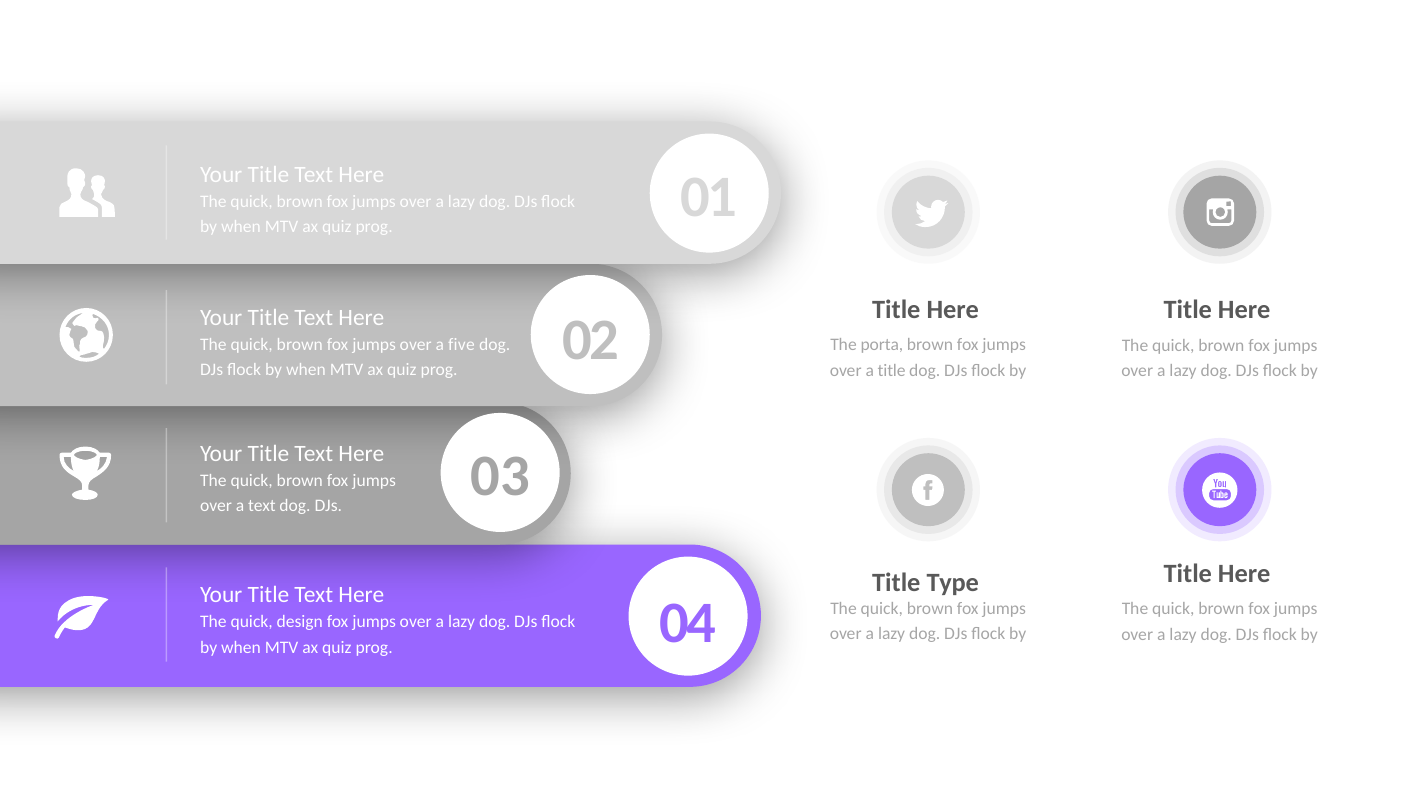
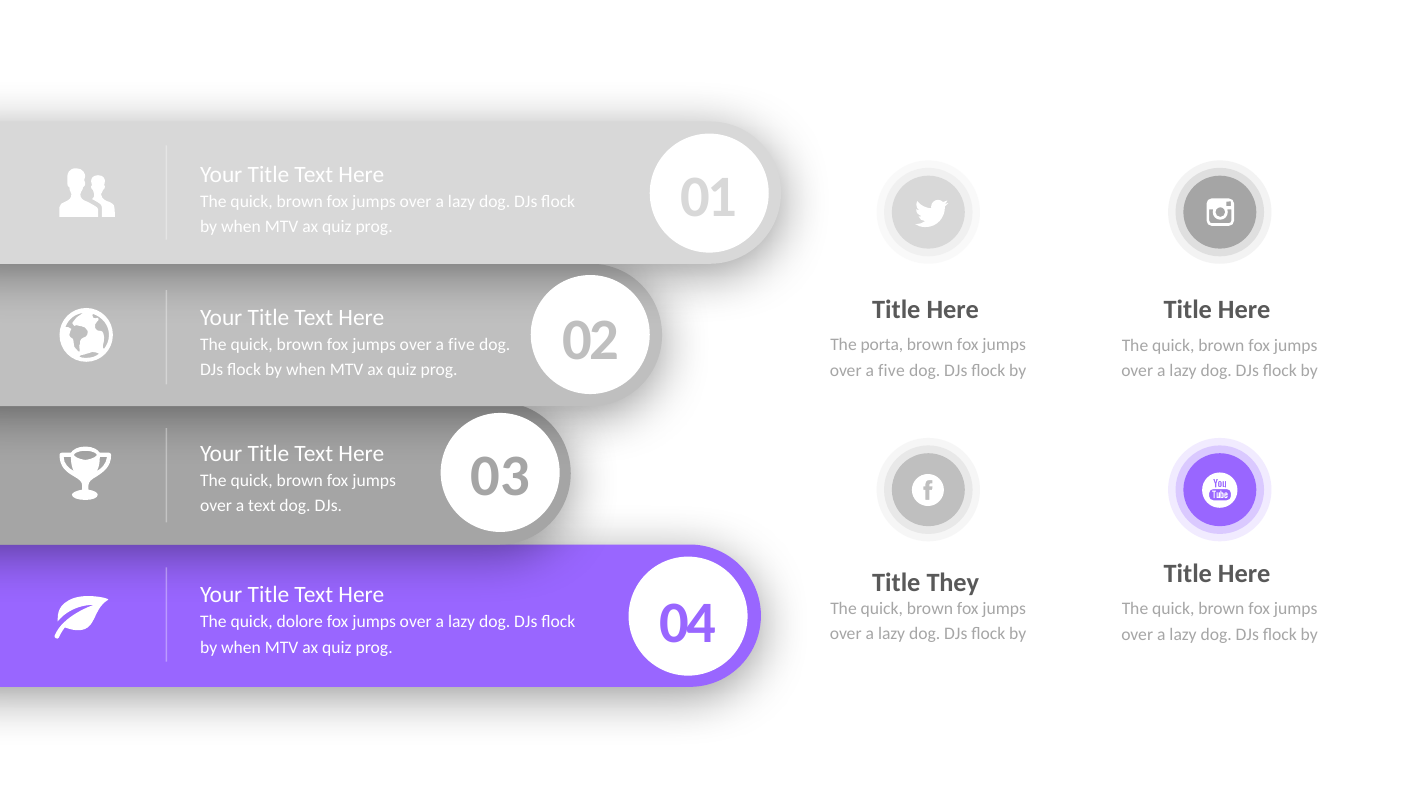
title: title -> five (891, 370)
Type: Type -> They (953, 583)
design: design -> dolore (300, 622)
